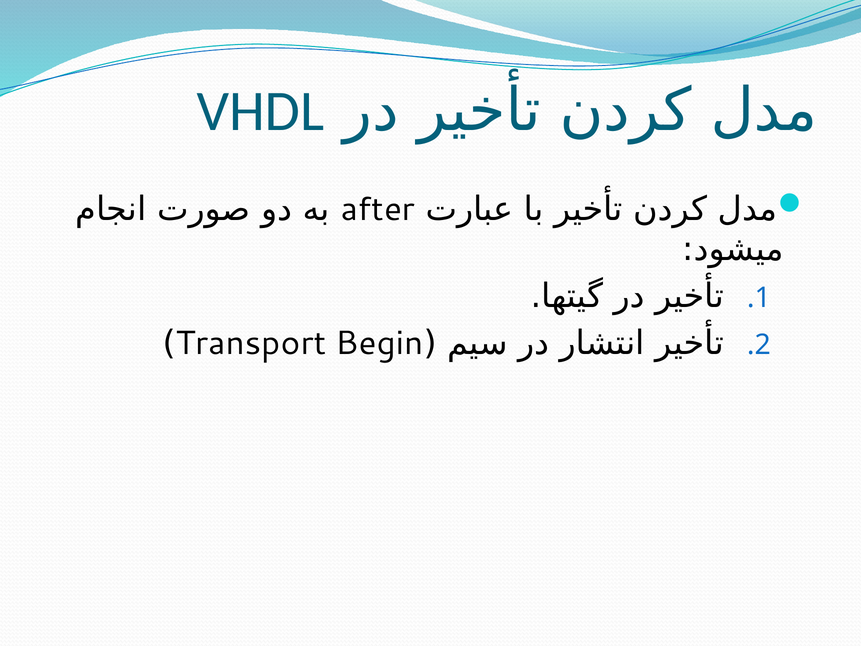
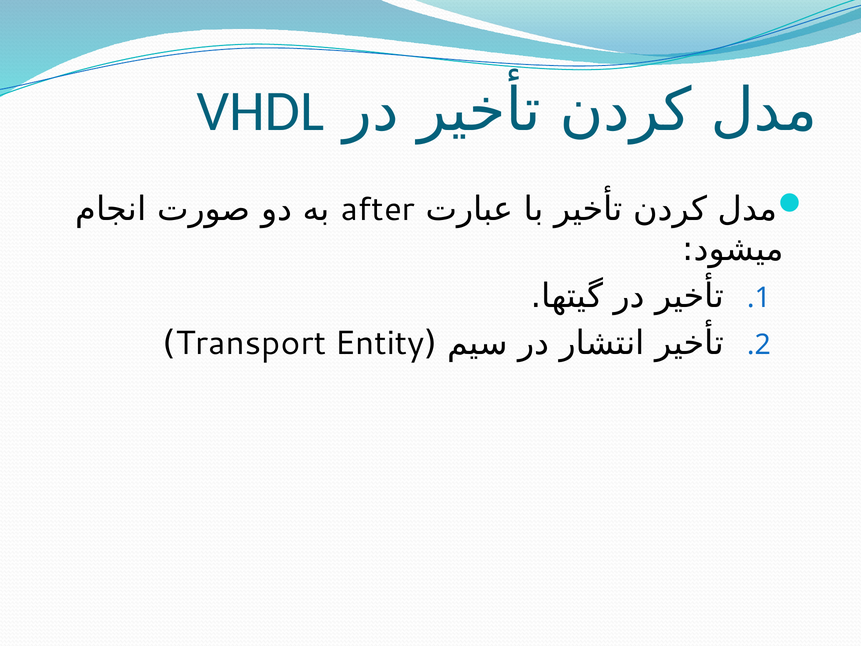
Begin: Begin -> Entity (380, 343)
